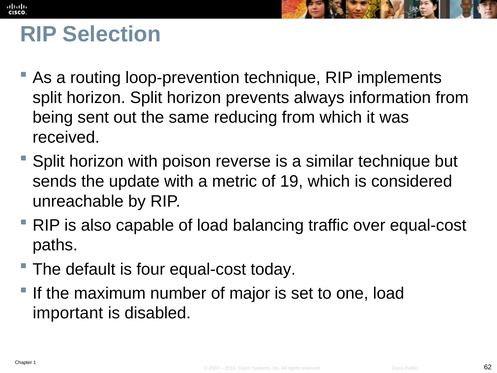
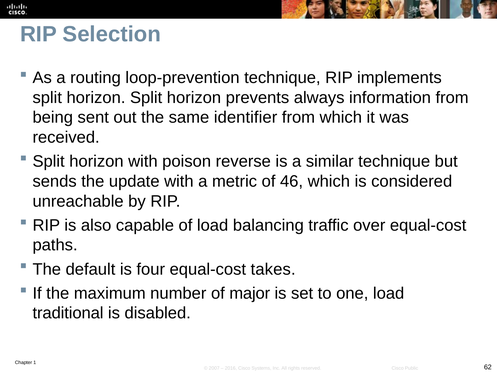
reducing: reducing -> identifier (246, 117)
19: 19 -> 46 (292, 181)
today: today -> takes (273, 269)
important: important -> traditional (68, 313)
